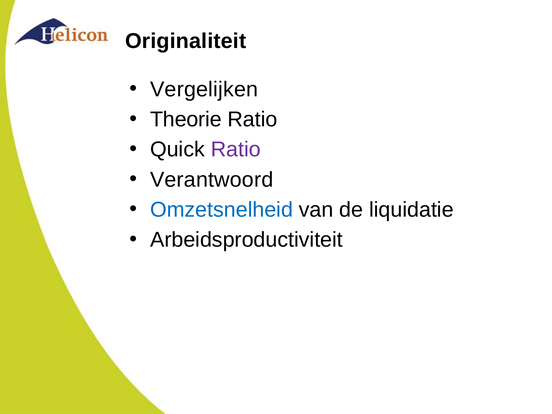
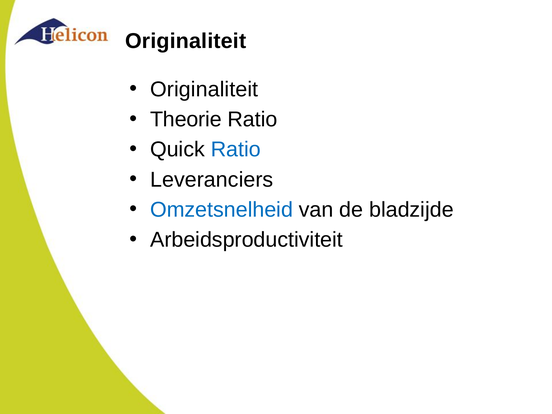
Vergelijken: Vergelijken -> Originaliteit (204, 89)
Ratio colour: purple -> blue (236, 150)
Verantwoord: Verantwoord -> Leveranciers (212, 180)
liquidatie: liquidatie -> bladzijde (411, 210)
